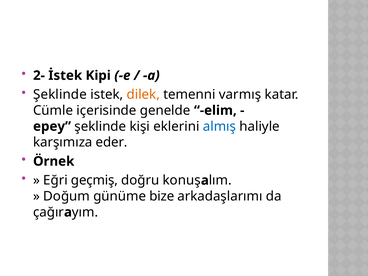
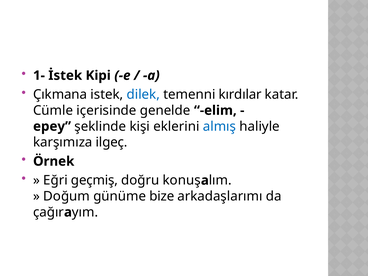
2-: 2- -> 1- (39, 75)
Şeklinde: Şeklinde -> Çıkmana (60, 94)
dilek colour: orange -> blue (143, 94)
varmış: varmış -> kırdılar (240, 94)
eder: eder -> ilgeç (112, 142)
